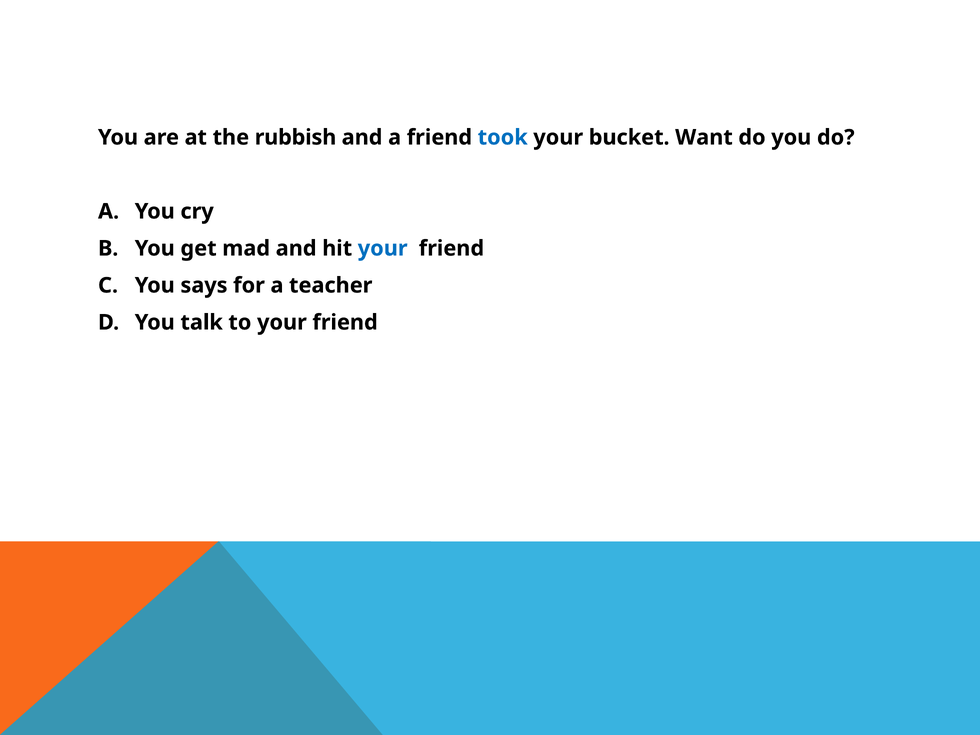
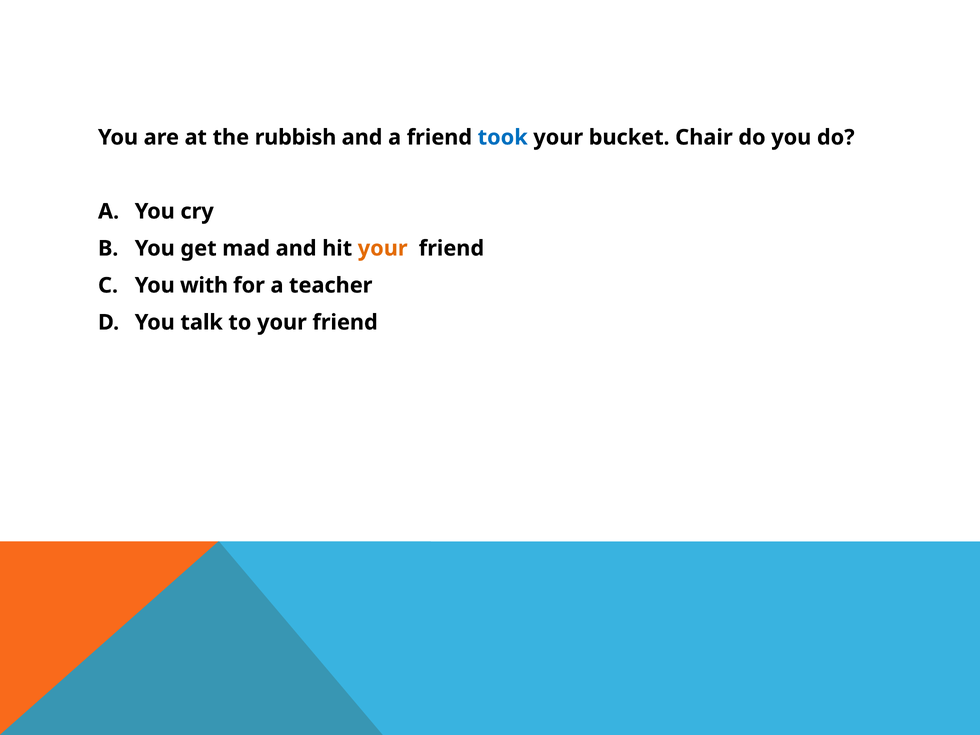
Want: Want -> Chair (704, 137)
your colour: blue -> orange (383, 248)
says: says -> with (204, 285)
